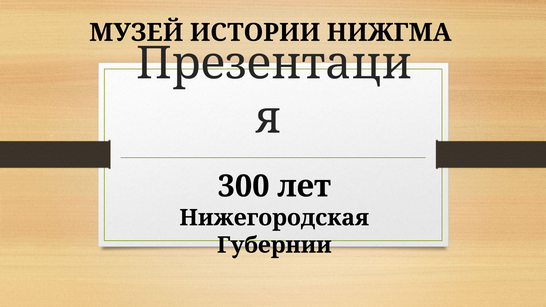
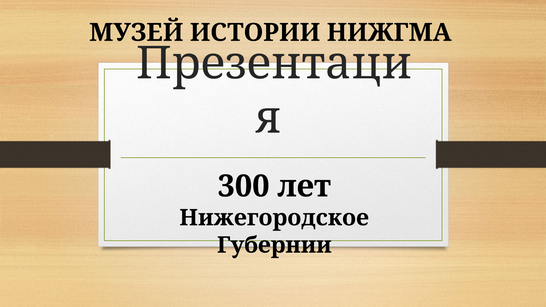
Нижегородская: Нижегородская -> Нижегородское (274, 218)
